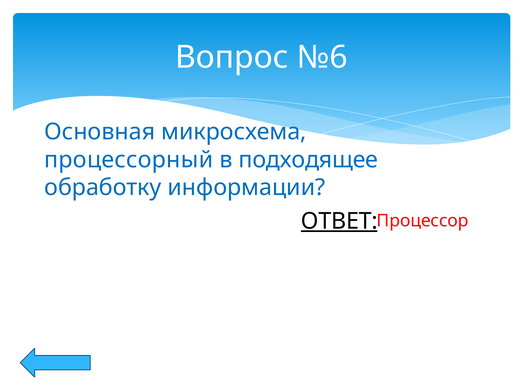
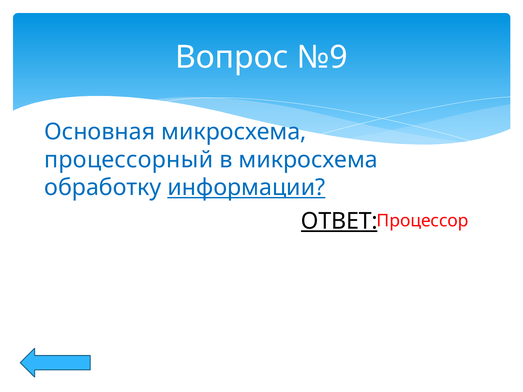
№6: №6 -> №9 (322, 57)
в подходящее: подходящее -> микросхема (308, 160)
информации underline: none -> present (246, 188)
